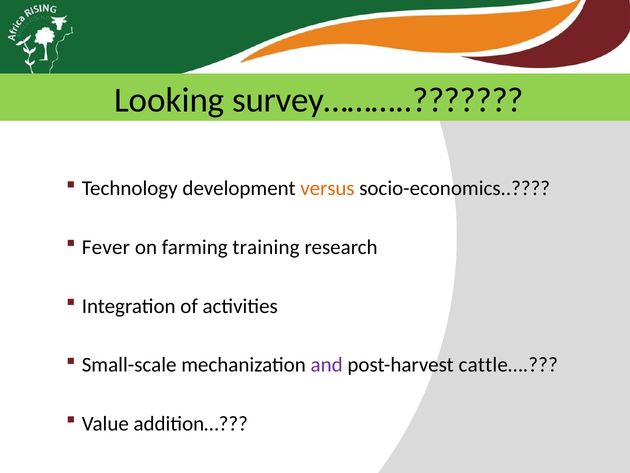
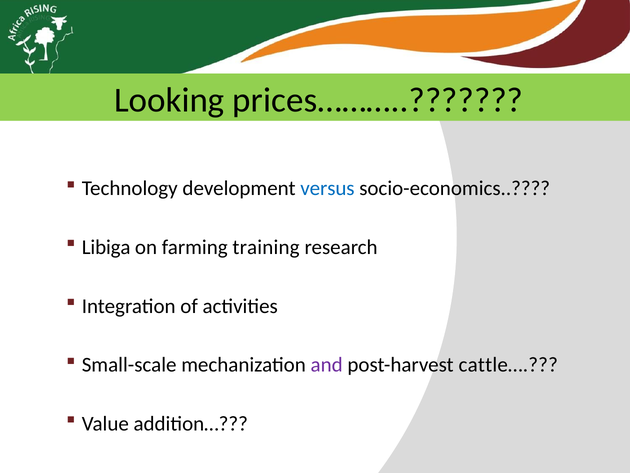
survey………: survey……… -> prices……… (378, 100)
versus colour: orange -> blue (327, 188)
Fever: Fever -> Libiga (106, 247)
